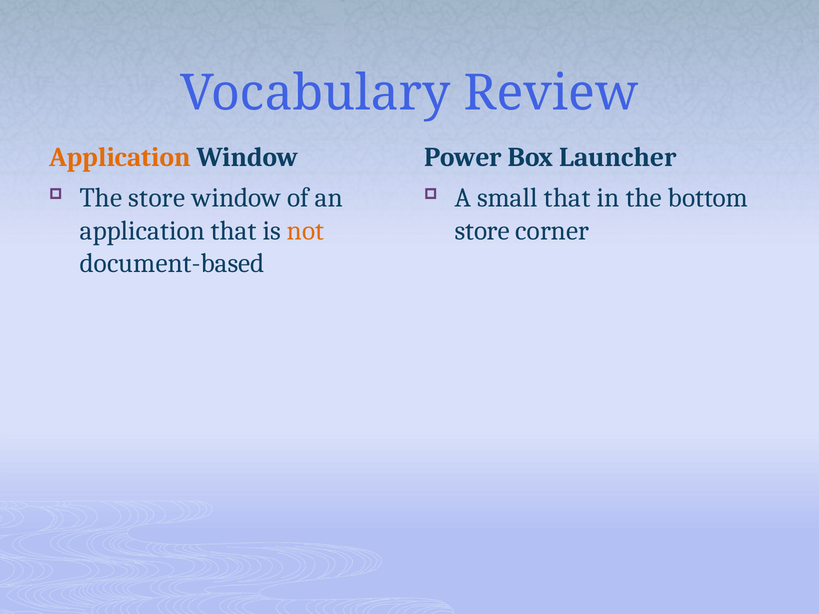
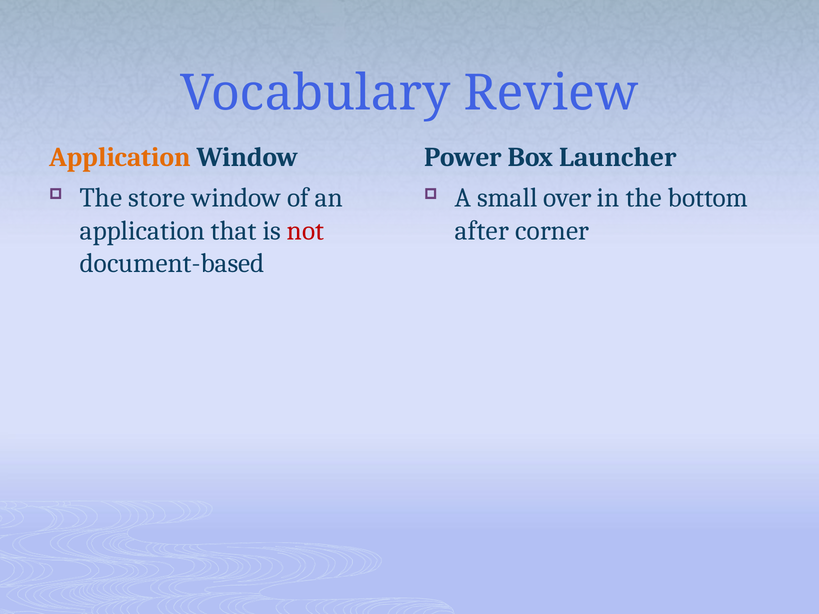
small that: that -> over (567, 198)
not colour: orange -> red (306, 231)
store: store -> after (482, 231)
